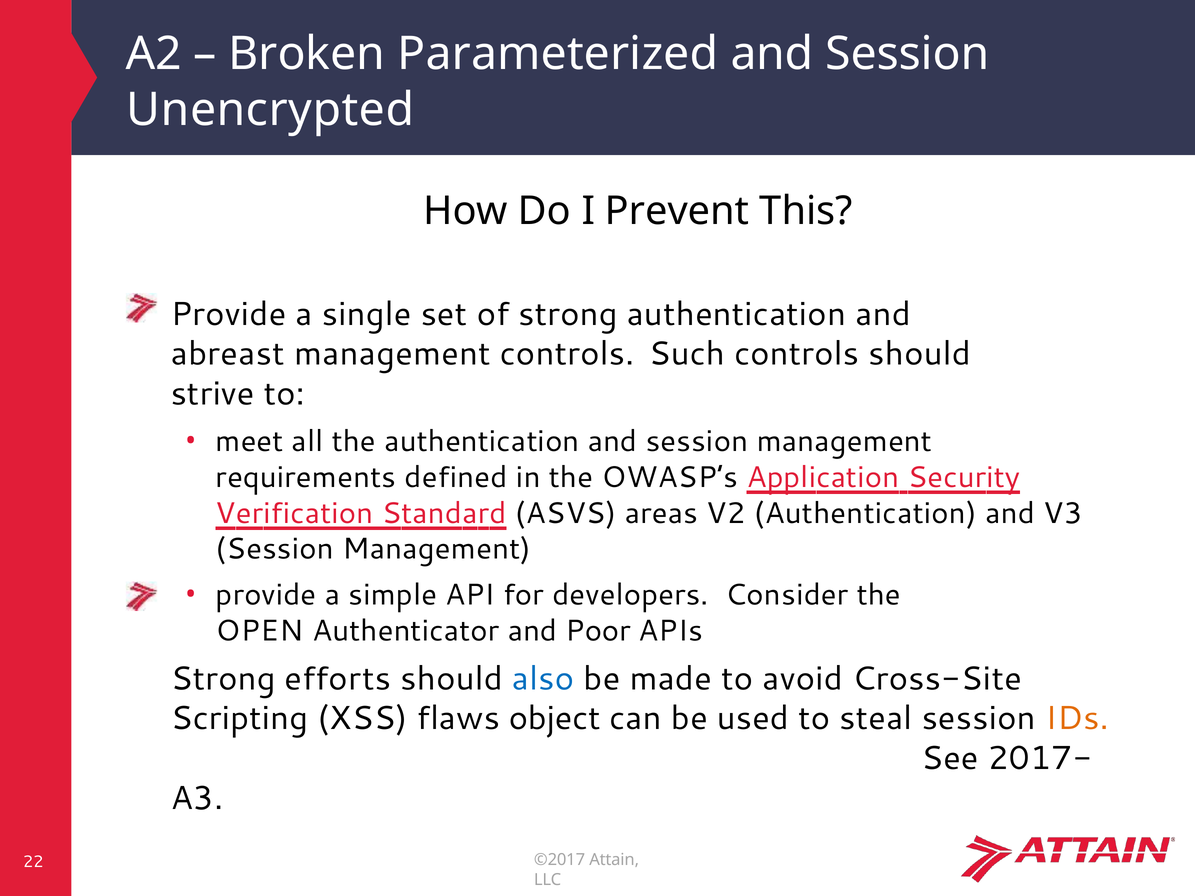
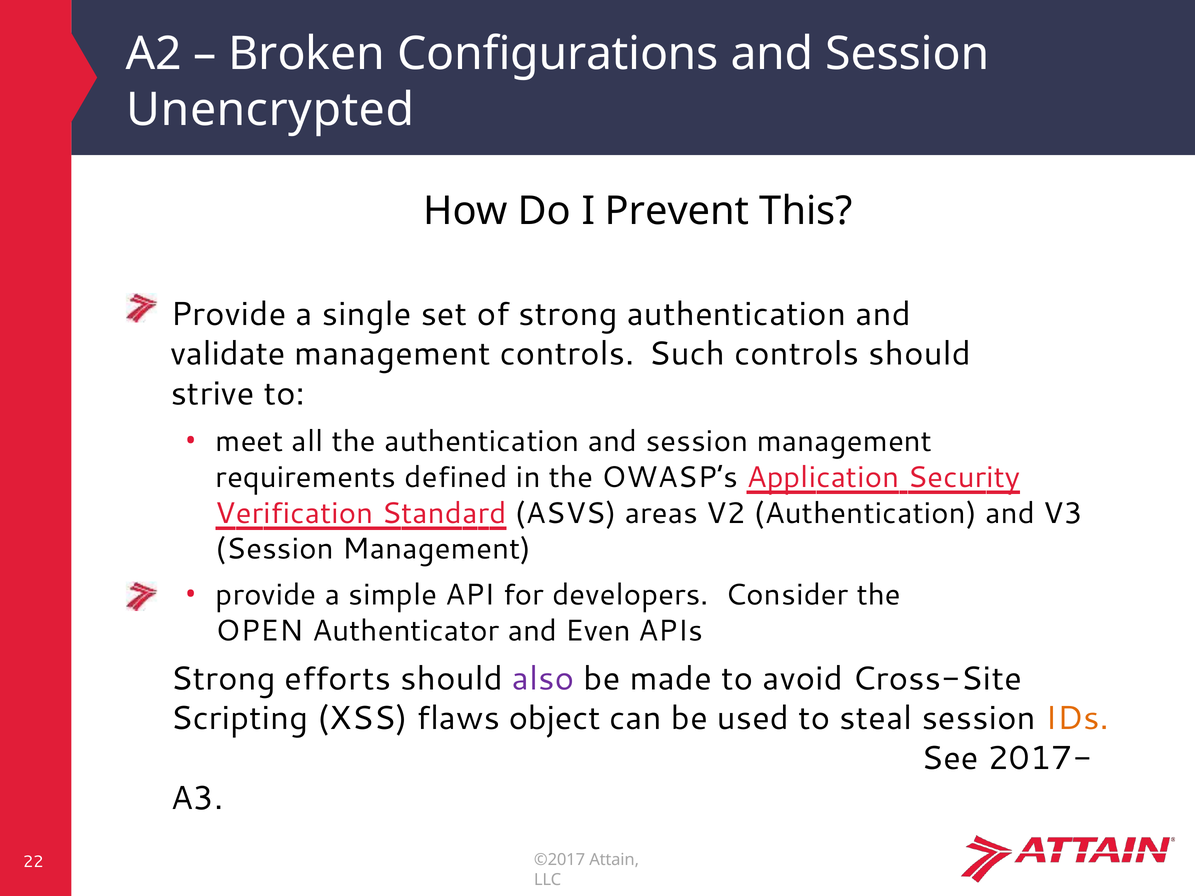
Parameterized: Parameterized -> Configurations (558, 54)
abreast: abreast -> validate (228, 354)
Poor: Poor -> Even (598, 631)
also colour: blue -> purple (543, 679)
